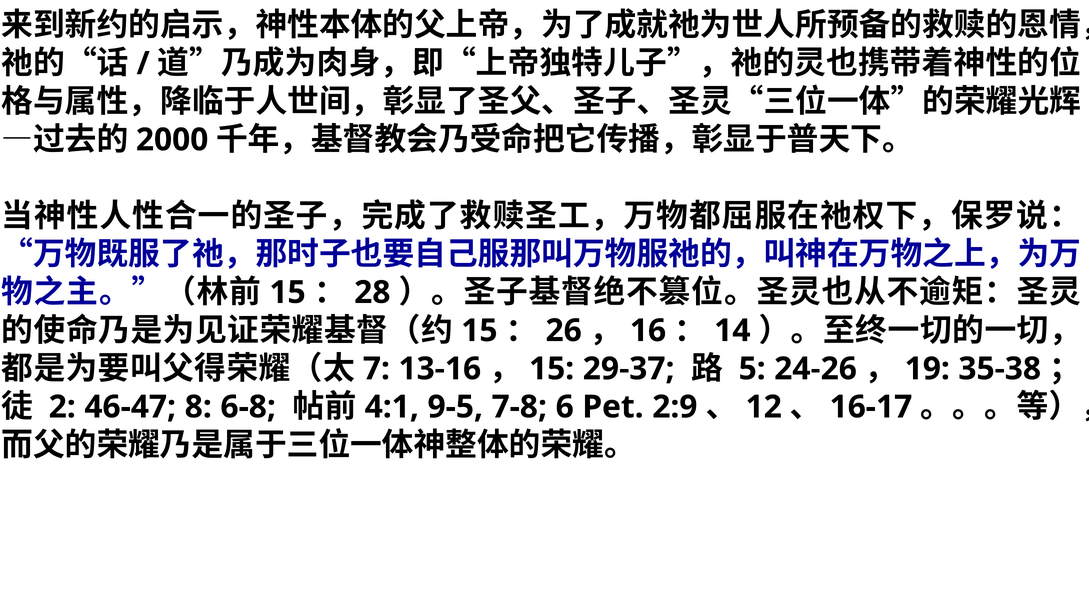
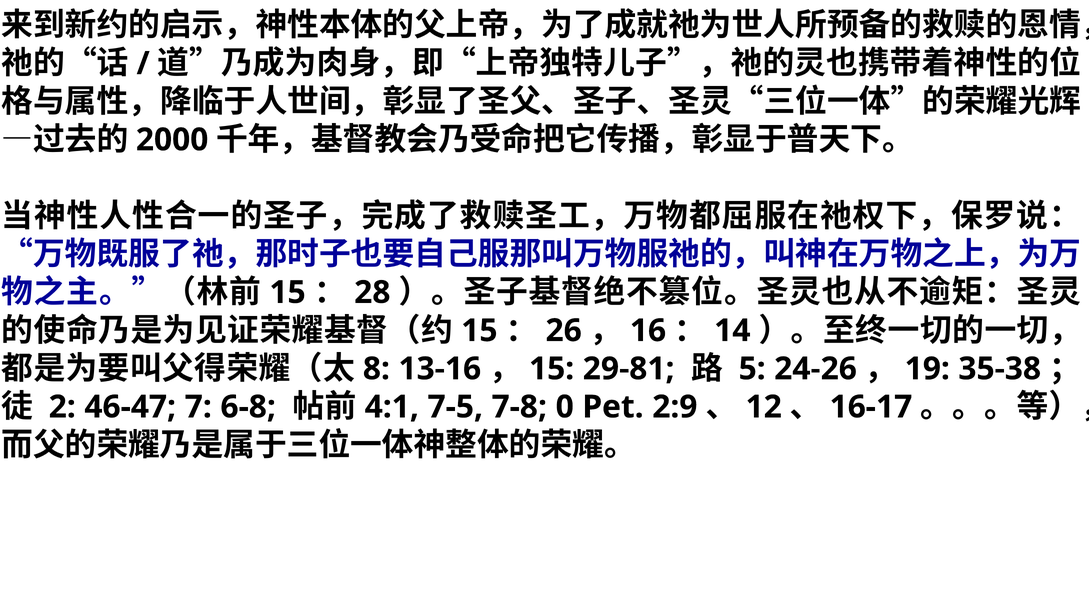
7: 7 -> 8 (376, 368)
29-37: 29-37 -> 29-81 (629, 368)
8: 8 -> 7 (198, 407)
9-5: 9-5 -> 7-5 (455, 407)
6: 6 -> 0 (565, 407)
